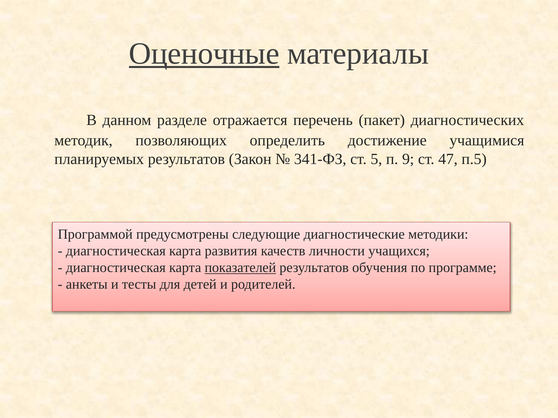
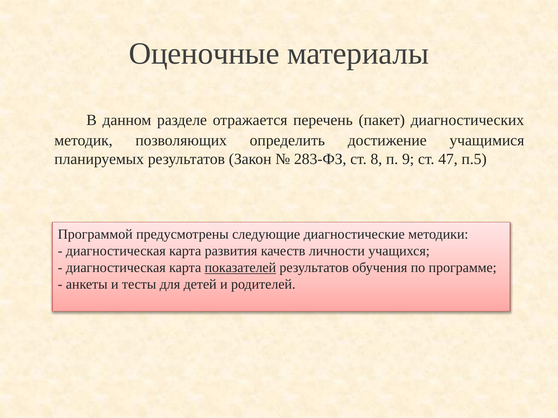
Оценочные underline: present -> none (204, 54)
341-ФЗ: 341-ФЗ -> 283-ФЗ (320, 159)
5: 5 -> 8 (376, 159)
